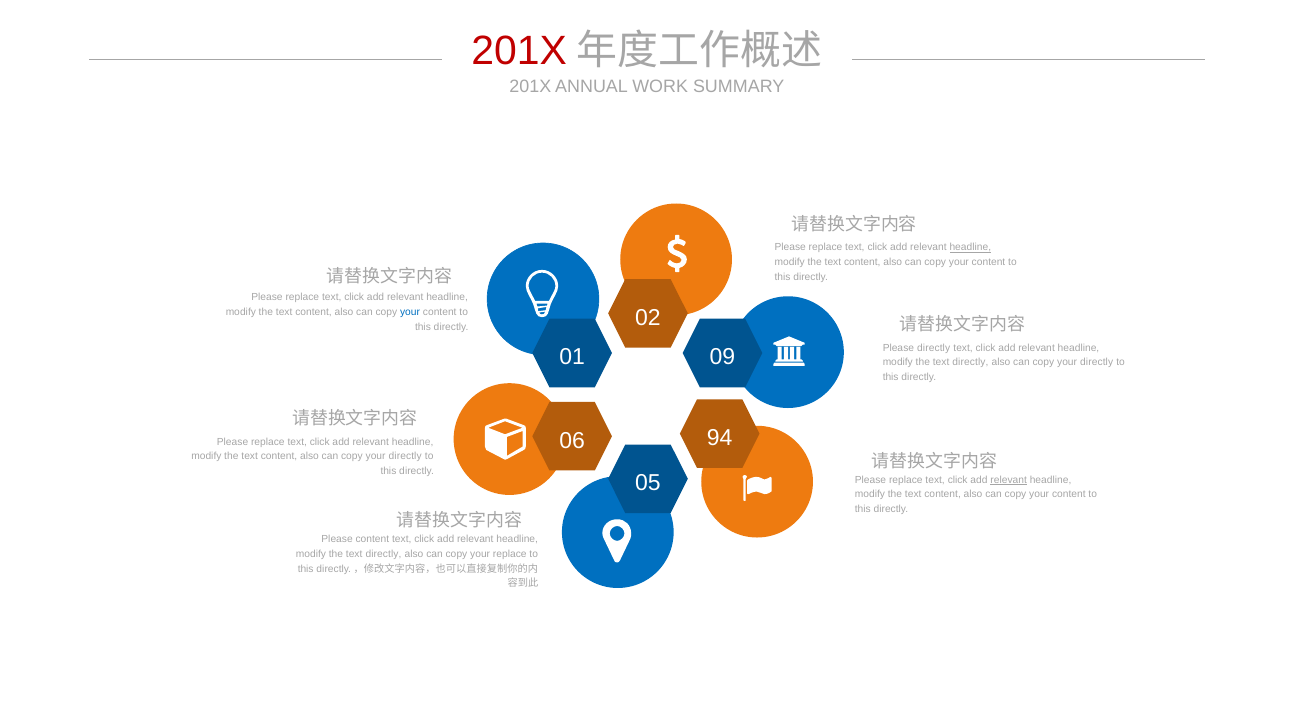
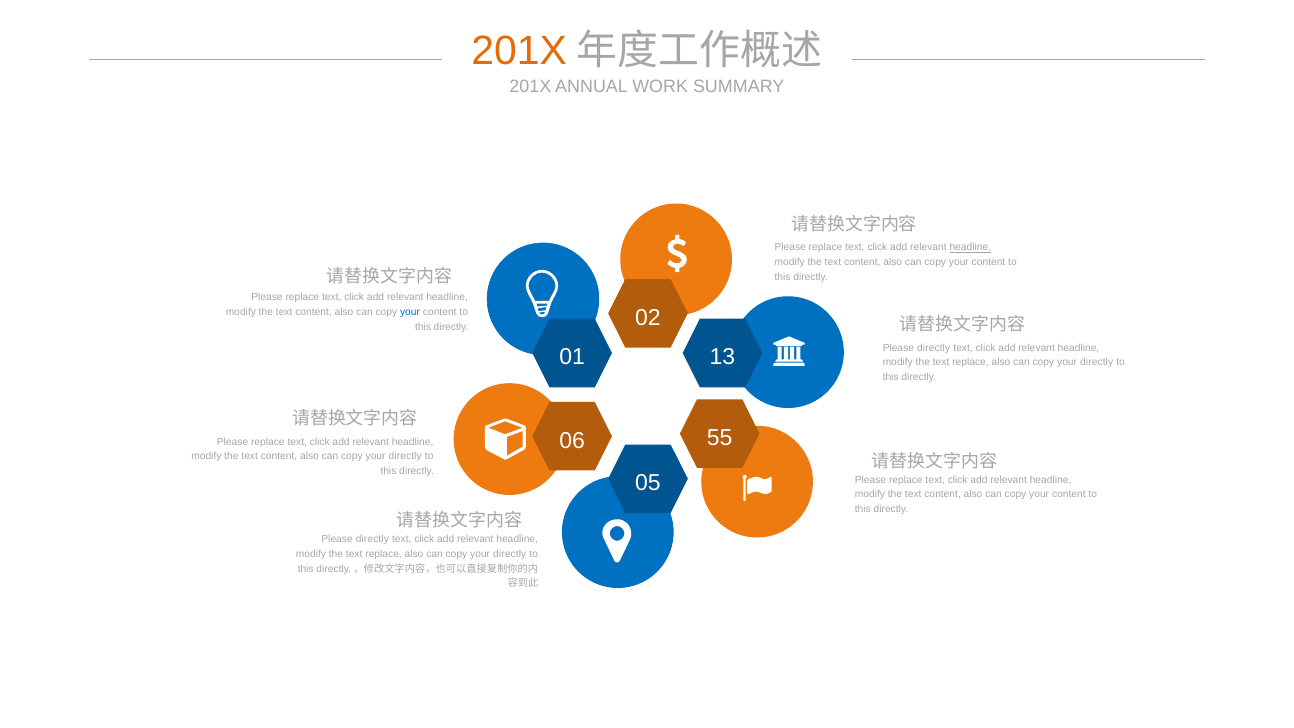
201X colour: red -> orange (519, 51)
09: 09 -> 13 (723, 357)
directly: directly -> replace (970, 362)
94: 94 -> 55 (720, 438)
relevant underline: present -> none (1009, 480)
content: content -> directly (372, 539)
directly: directly -> replace (384, 554)
replace: replace -> directly (510, 554)
